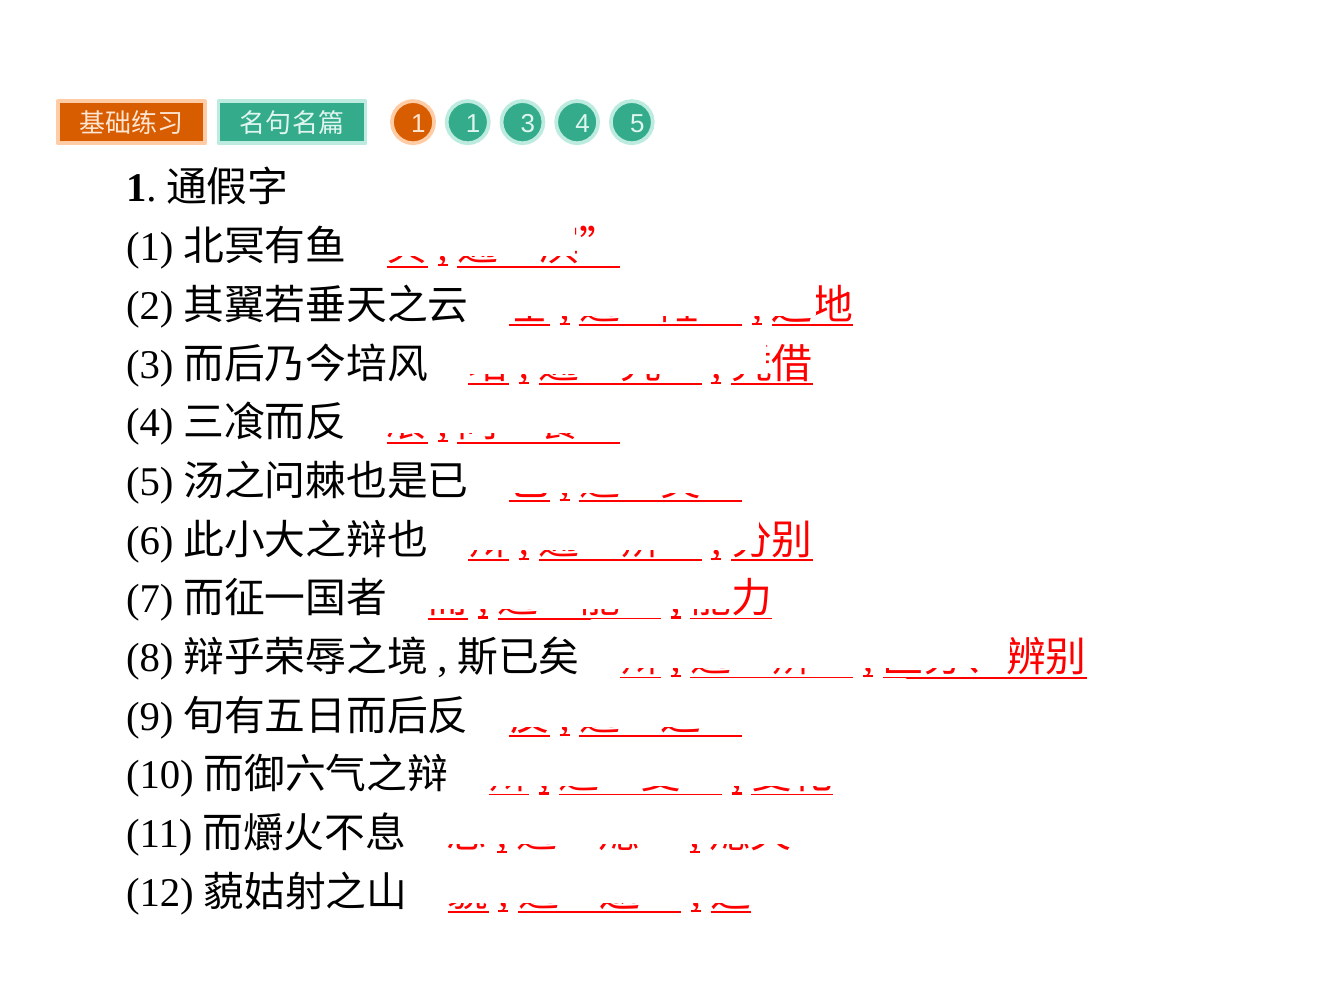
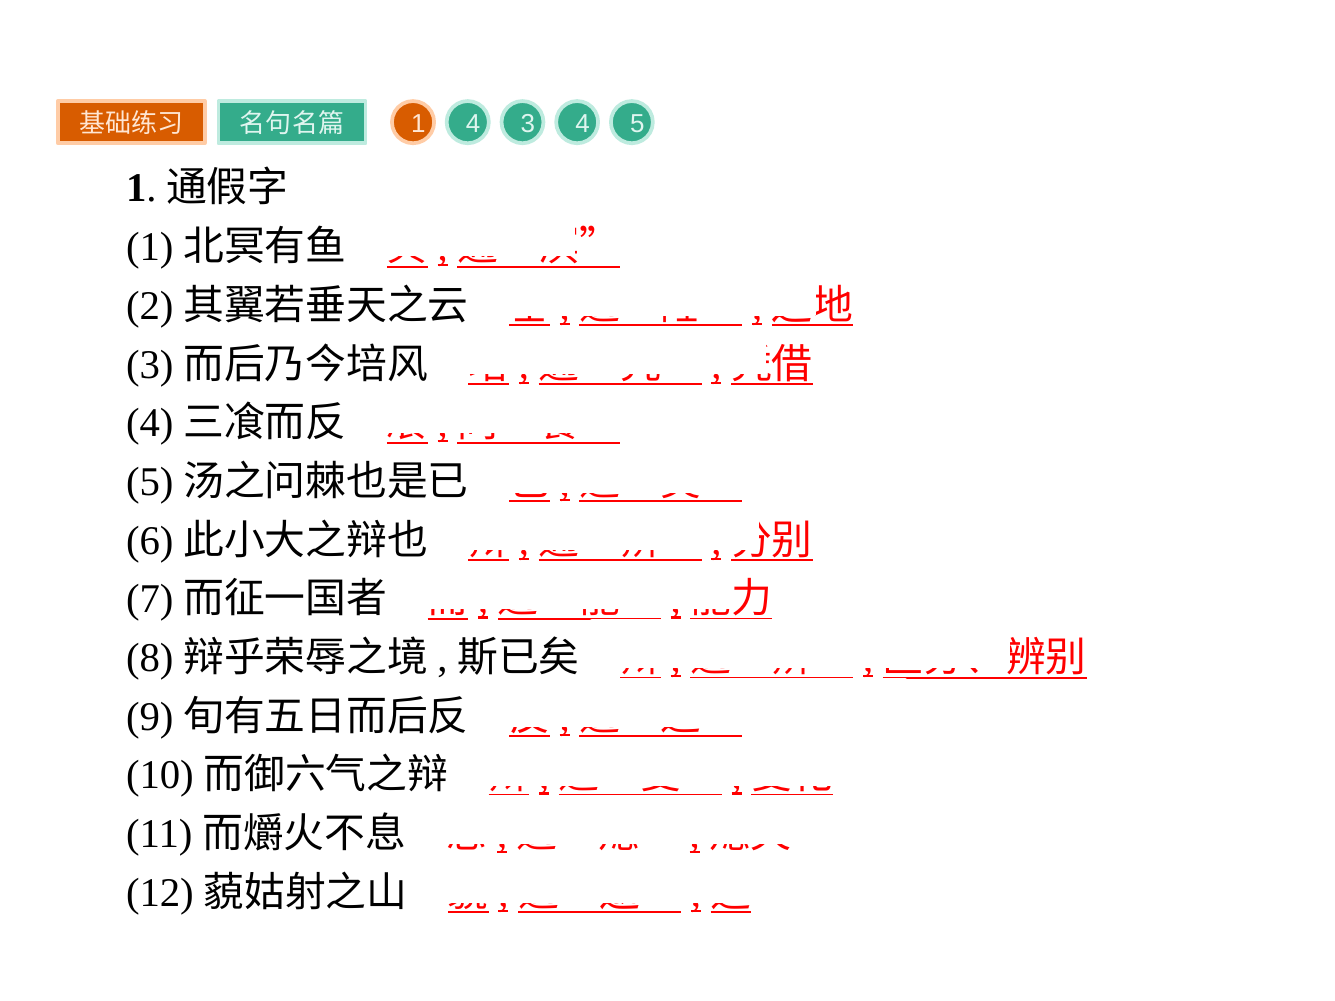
1 1: 1 -> 4 (473, 124)
